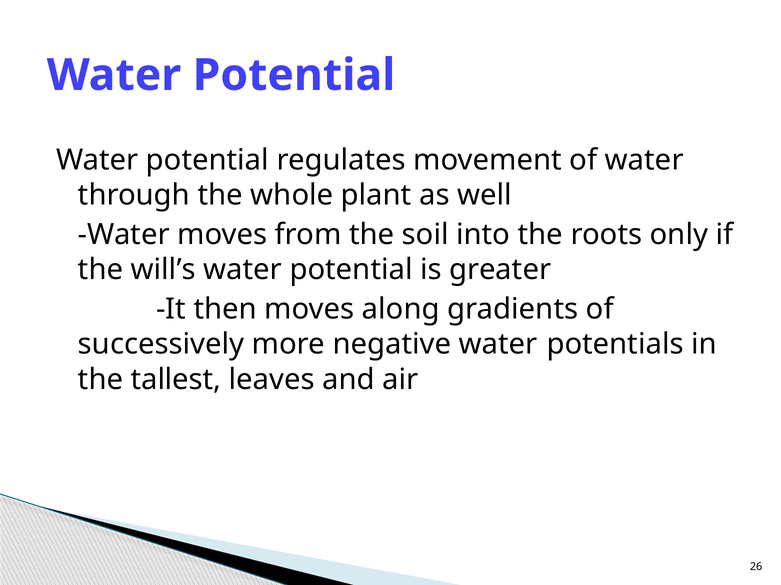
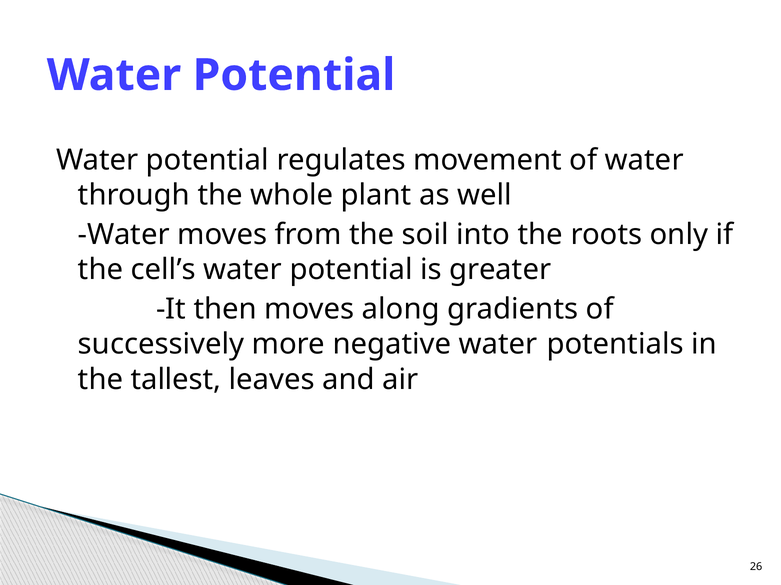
will’s: will’s -> cell’s (163, 270)
